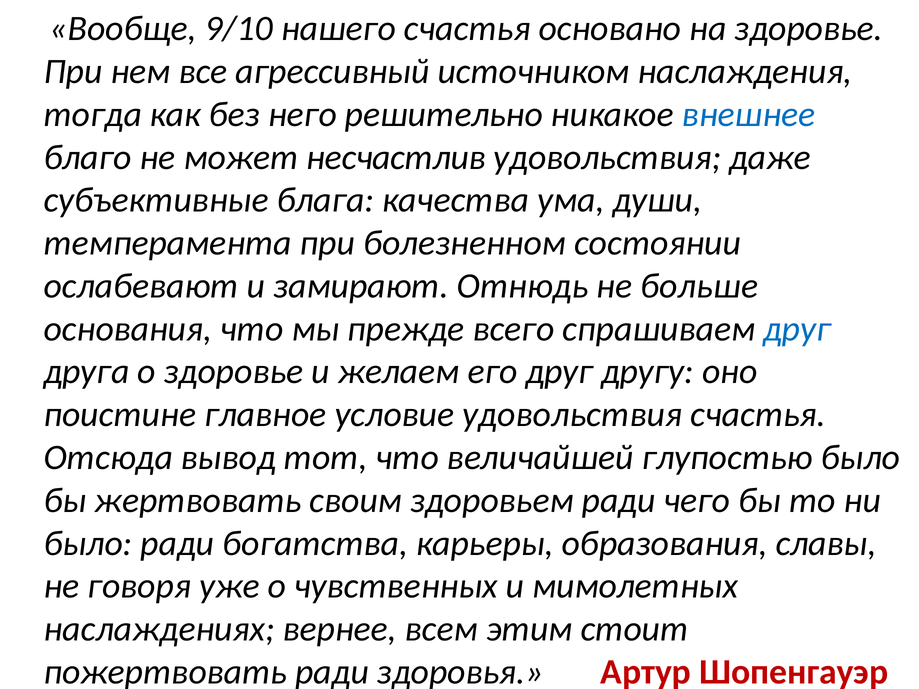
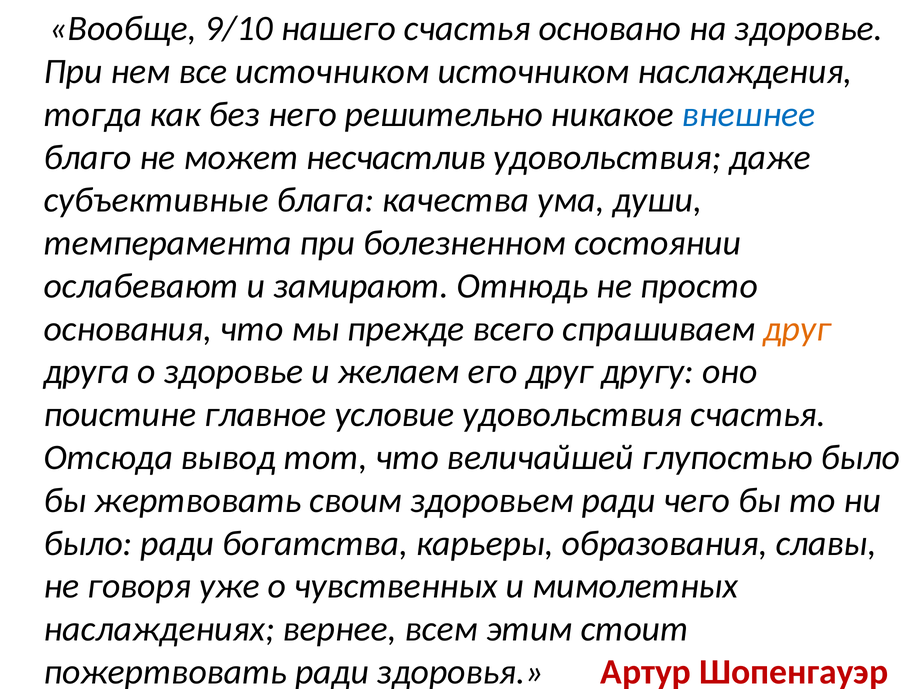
все агрессивный: агрессивный -> источником (332, 71)
больше: больше -> просто (699, 286)
друг colour: blue -> orange (797, 329)
